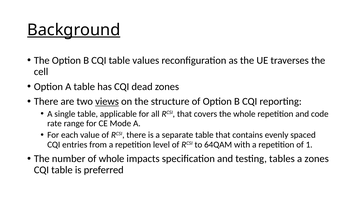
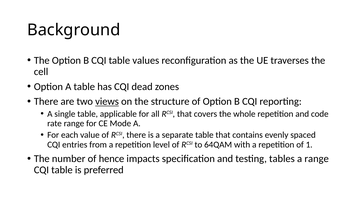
Background underline: present -> none (74, 30)
of whole: whole -> hence (111, 159)
a zones: zones -> range (317, 159)
